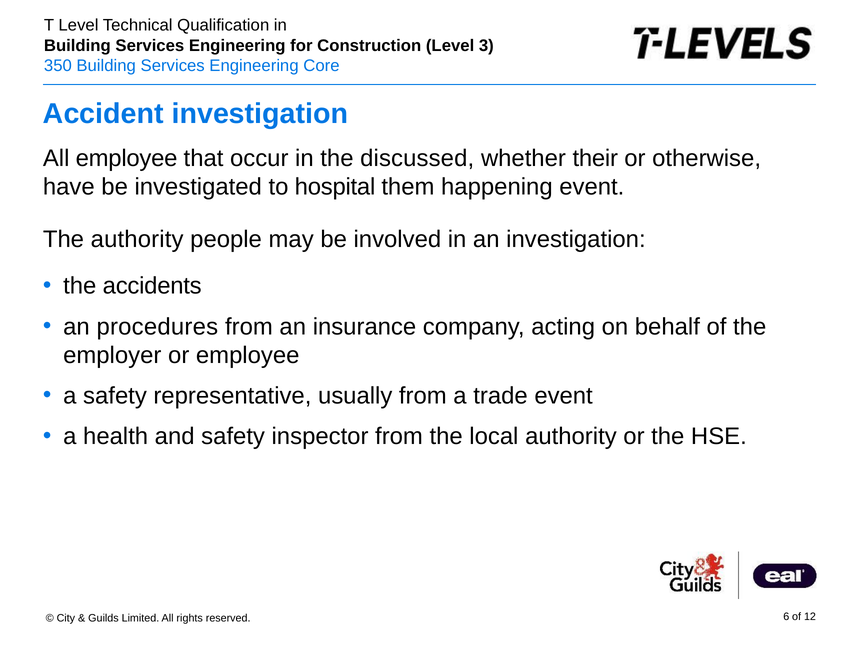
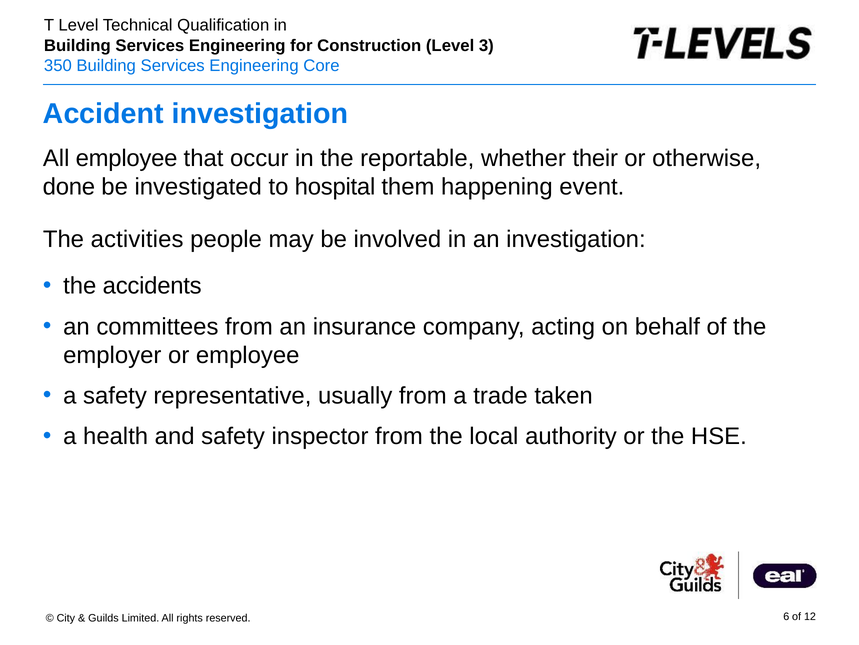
discussed: discussed -> reportable (417, 158)
have: have -> done (69, 187)
The authority: authority -> activities (137, 239)
procedures: procedures -> committees (157, 326)
trade event: event -> taken (564, 395)
